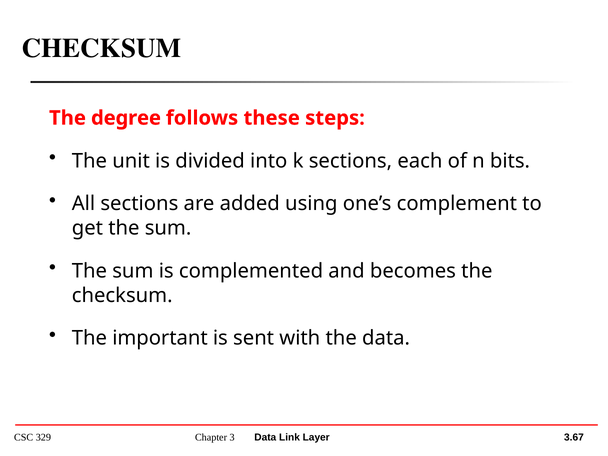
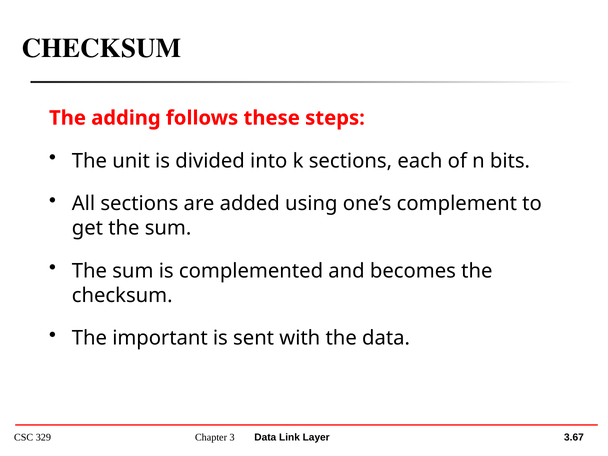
degree: degree -> adding (126, 118)
